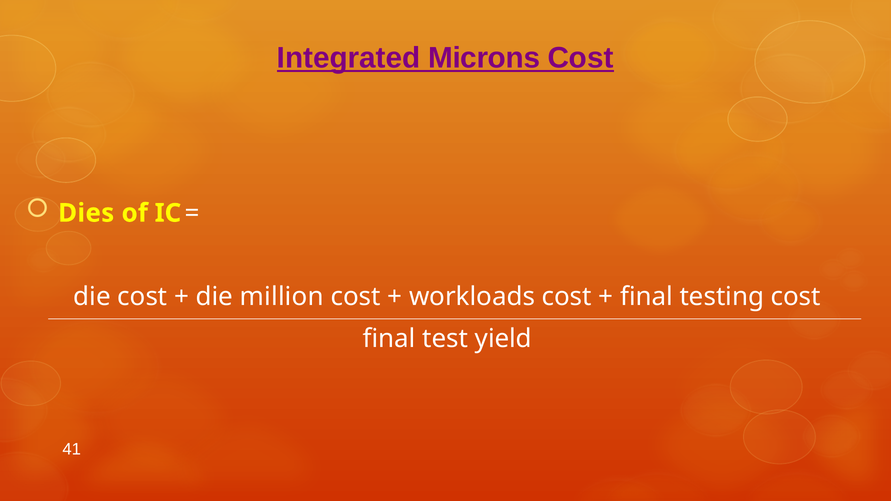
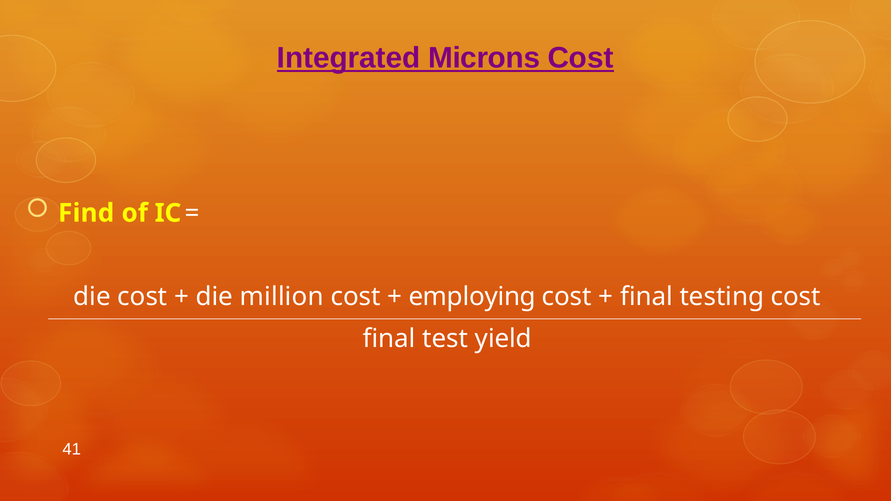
Dies: Dies -> Find (86, 213)
workloads: workloads -> employing (472, 297)
